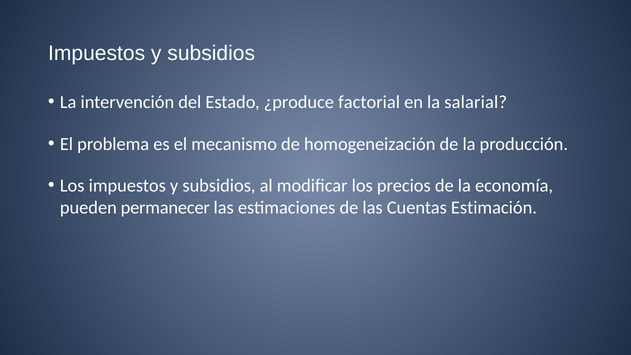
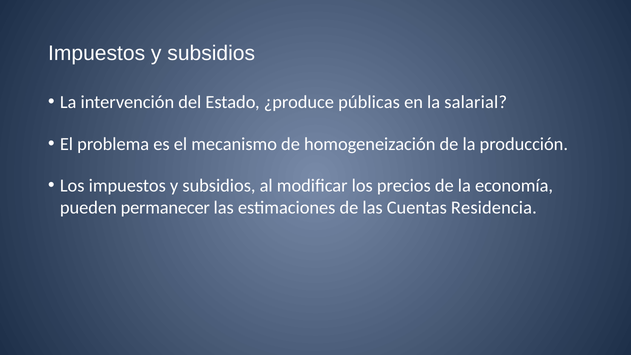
factorial: factorial -> públicas (369, 102)
Estimación: Estimación -> Residencia (494, 208)
